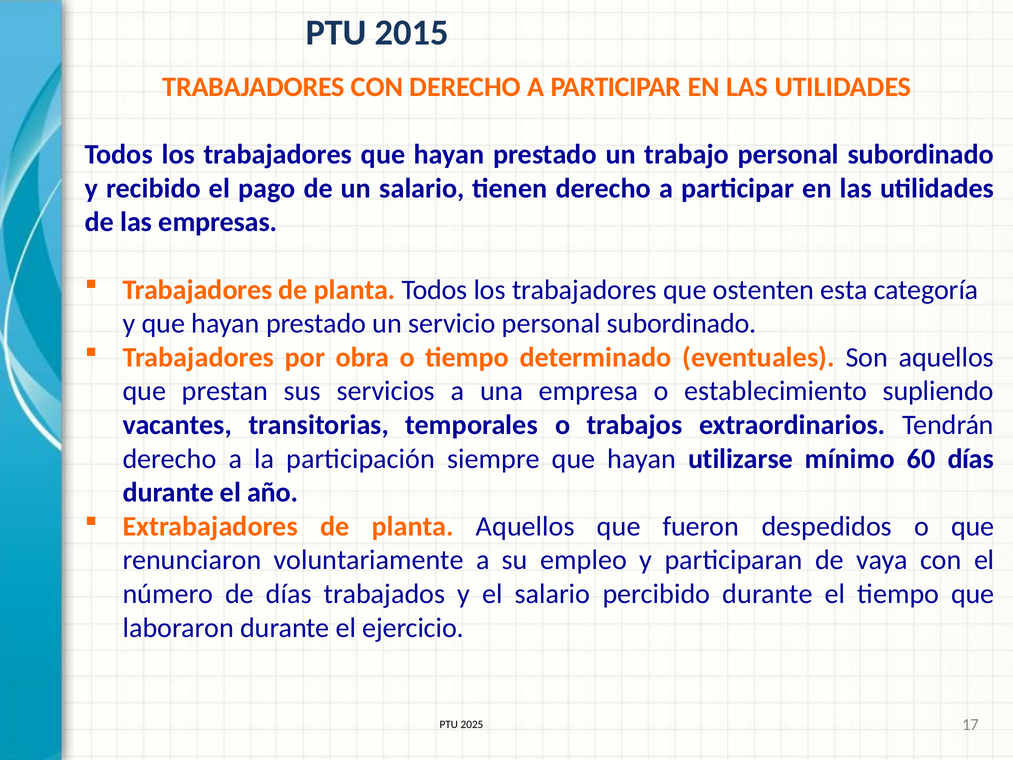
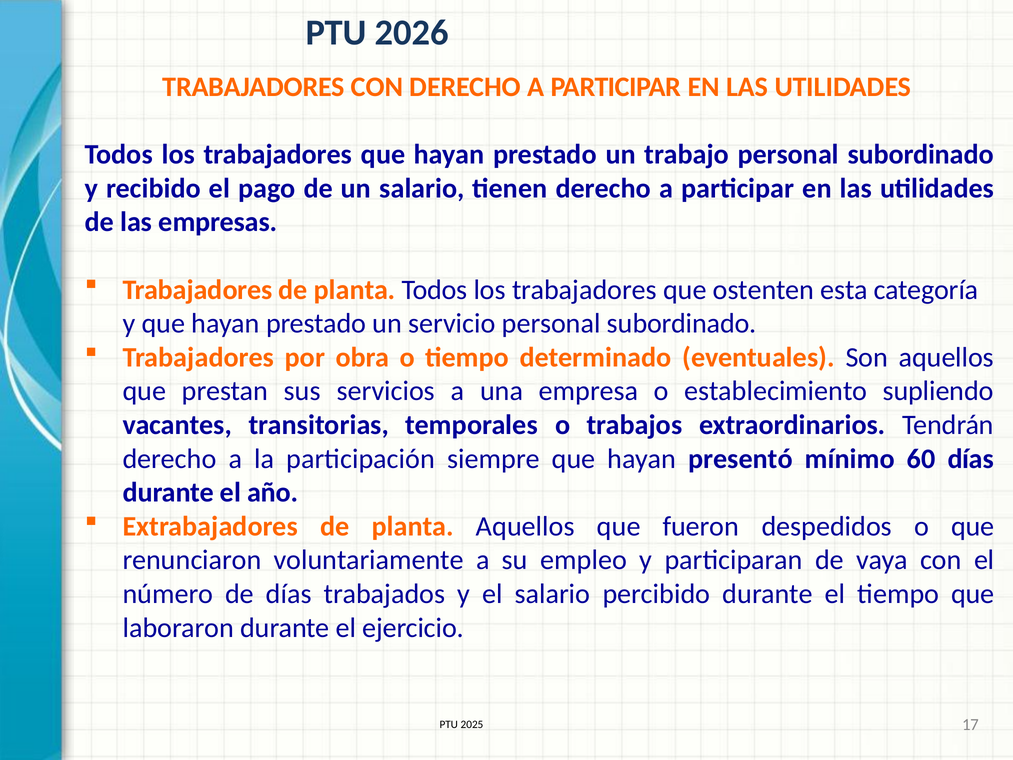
2015: 2015 -> 2026 (412, 33)
utilizarse: utilizarse -> presentó (740, 459)
